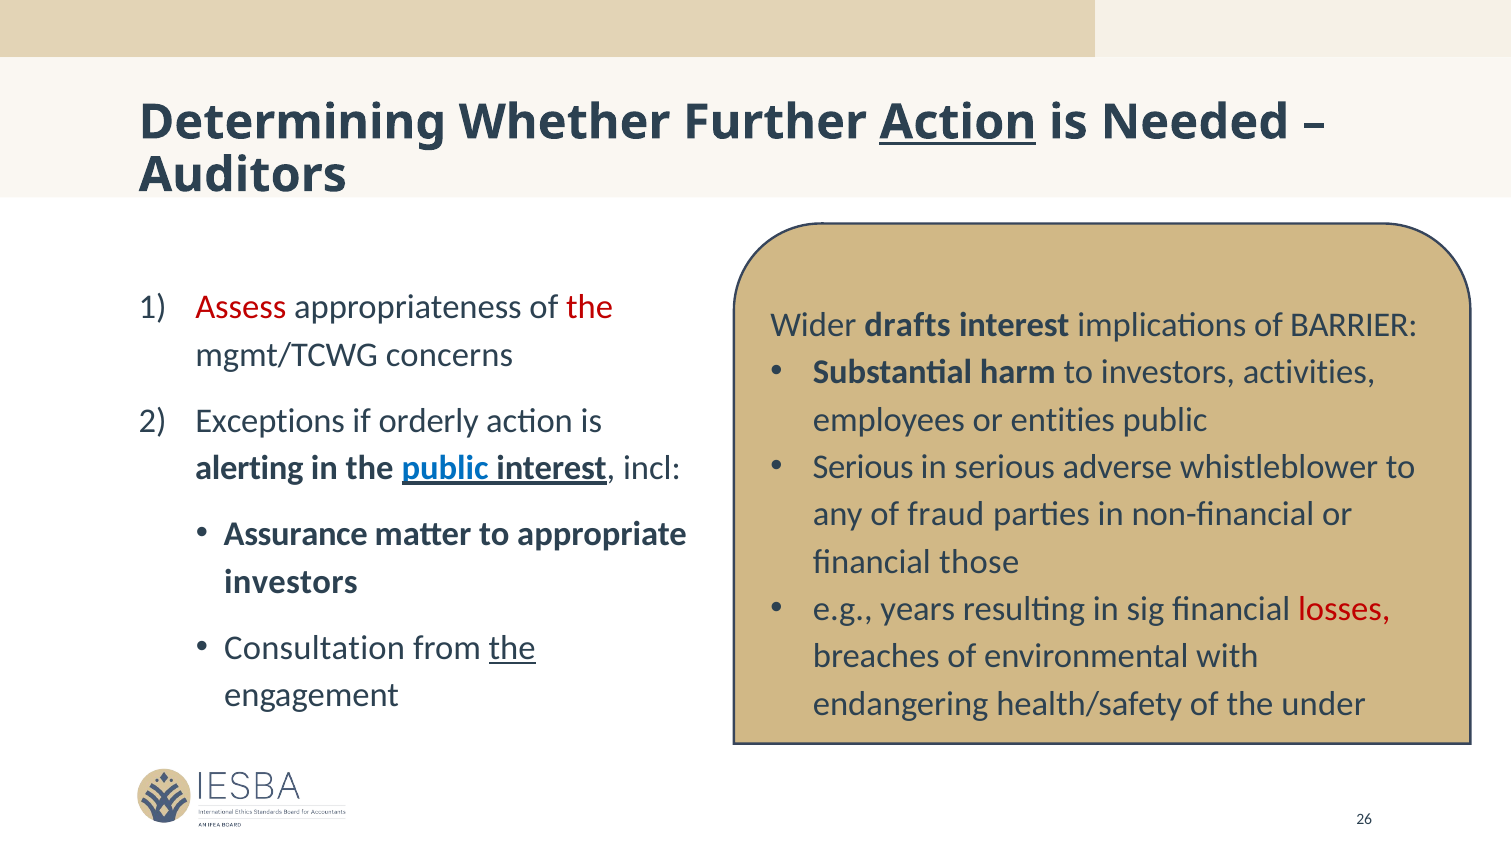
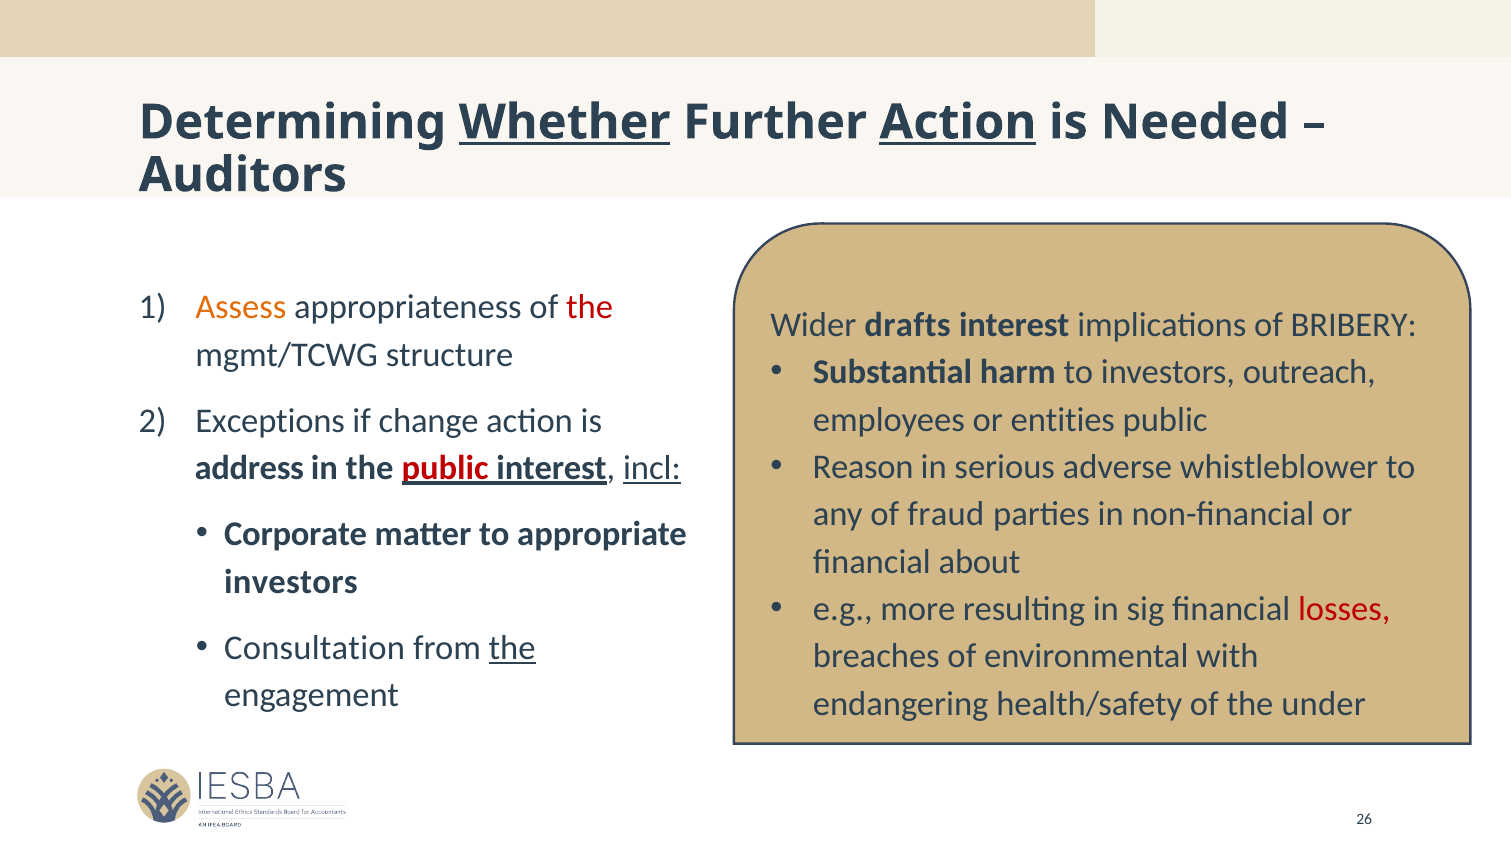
Whether underline: none -> present (565, 122)
Assess colour: red -> orange (241, 307)
BARRIER: BARRIER -> BRIBERY (1354, 325)
concerns: concerns -> structure (450, 355)
activities: activities -> outreach (1309, 372)
orderly: orderly -> change (429, 421)
Serious: Serious -> Reason (863, 467)
alerting: alerting -> address (249, 468)
public colour: blue -> red (445, 468)
incl underline: none -> present (652, 468)
Assurance: Assurance -> Corporate (296, 534)
those: those -> about (980, 562)
years: years -> more (918, 609)
